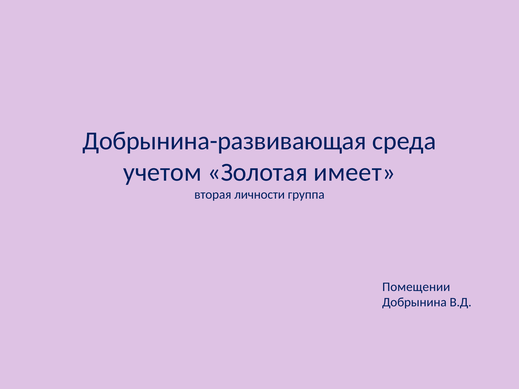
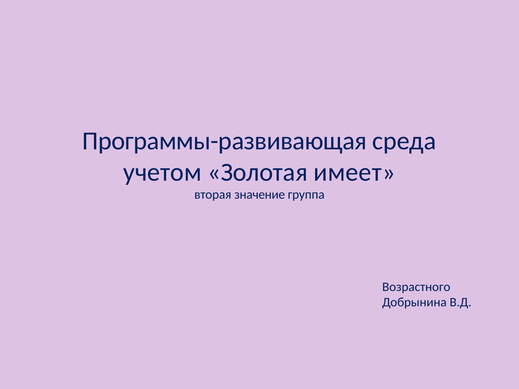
Добрынина-развивающая: Добрынина-развивающая -> Программы-развивающая (225, 141)
личности: личности -> значение (260, 195)
Помещении: Помещении -> Возрастного (416, 287)
